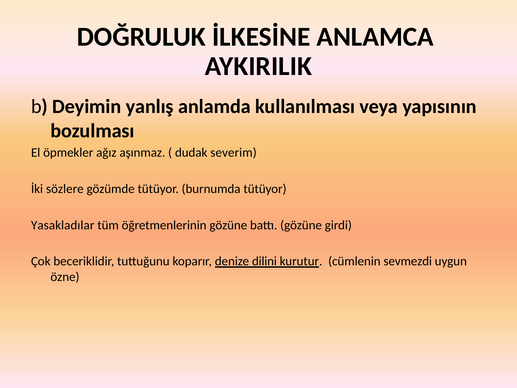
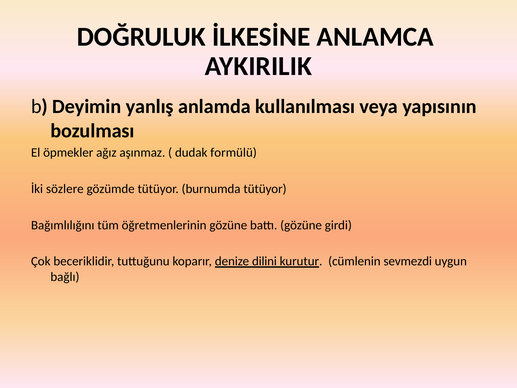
severim: severim -> formülü (234, 153)
Yasakladılar: Yasakladılar -> Bağımlılığını (63, 225)
özne: özne -> bağlı (65, 277)
